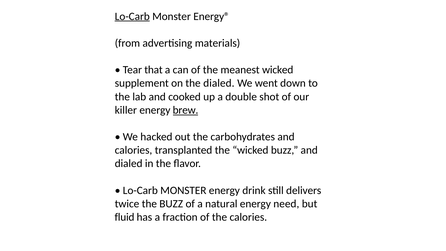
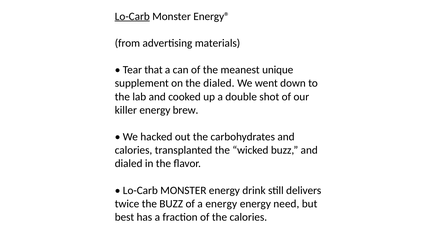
meanest wicked: wicked -> unique (278, 70)
brew underline: present -> none (186, 110)
a natural: natural -> energy (221, 204)
fluid: fluid -> best (124, 217)
